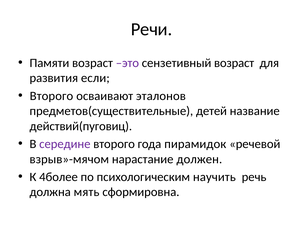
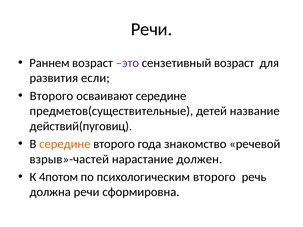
Памяти: Памяти -> Раннем (49, 63)
осваивают эталонов: эталонов -> середине (161, 96)
середине colour: purple -> orange (65, 144)
пирамидок: пирамидок -> знакомство (195, 144)
взрыв»-мячом: взрыв»-мячом -> взрыв»-частей (69, 159)
4более: 4более -> 4потом (59, 177)
психологическим научить: научить -> второго (214, 177)
должна мять: мять -> речи (87, 192)
